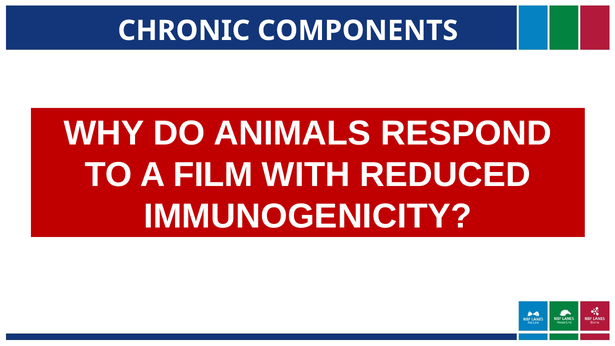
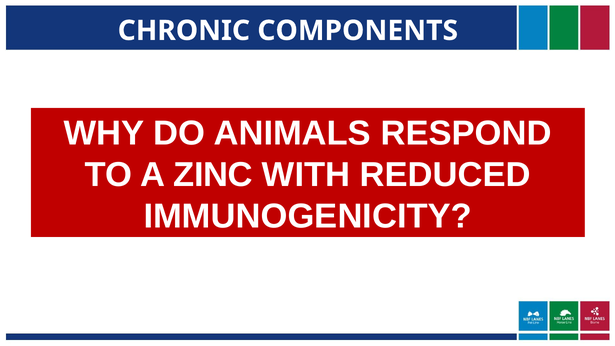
FILM: FILM -> ZINC (213, 175)
